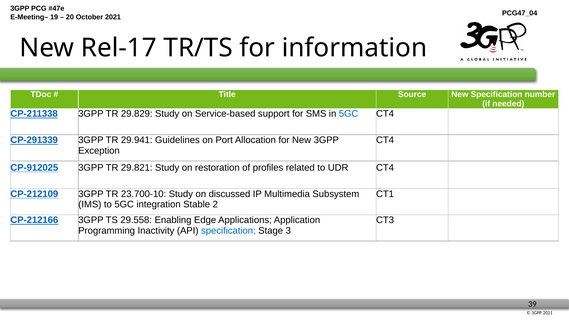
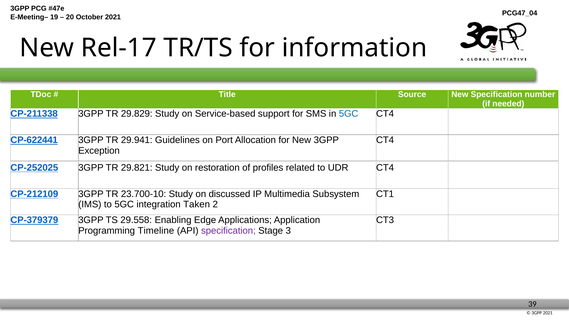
CP-291339: CP-291339 -> CP-622441 (34, 140)
CP-912025: CP-912025 -> CP-252025 (34, 168)
Stable: Stable -> Taken (197, 205)
CP-212166: CP-212166 -> CP-379379 (34, 220)
Inactivity: Inactivity -> Timeline (156, 231)
specification colour: blue -> purple (228, 231)
